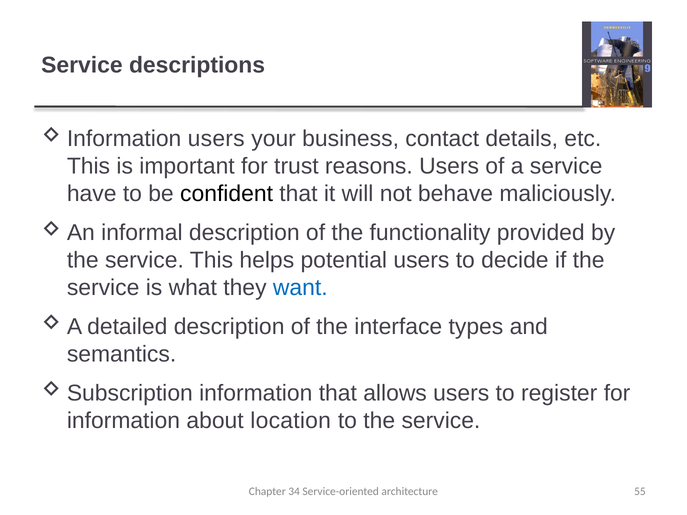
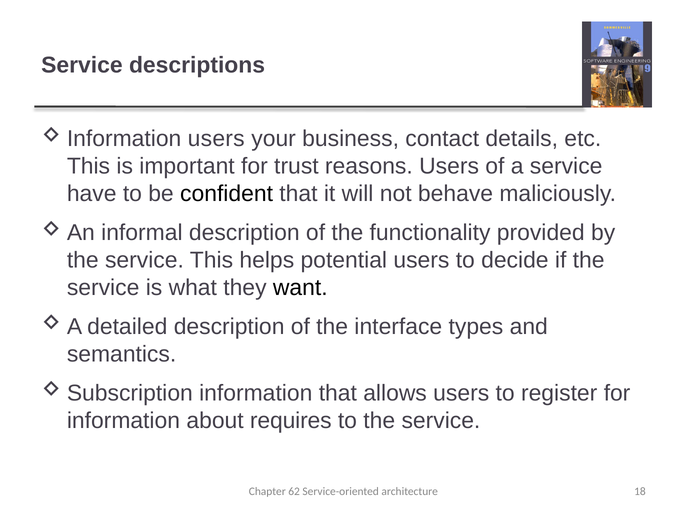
want colour: blue -> black (300, 288)
location: location -> requires (291, 421)
34: 34 -> 62 (294, 492)
55: 55 -> 18 (640, 492)
